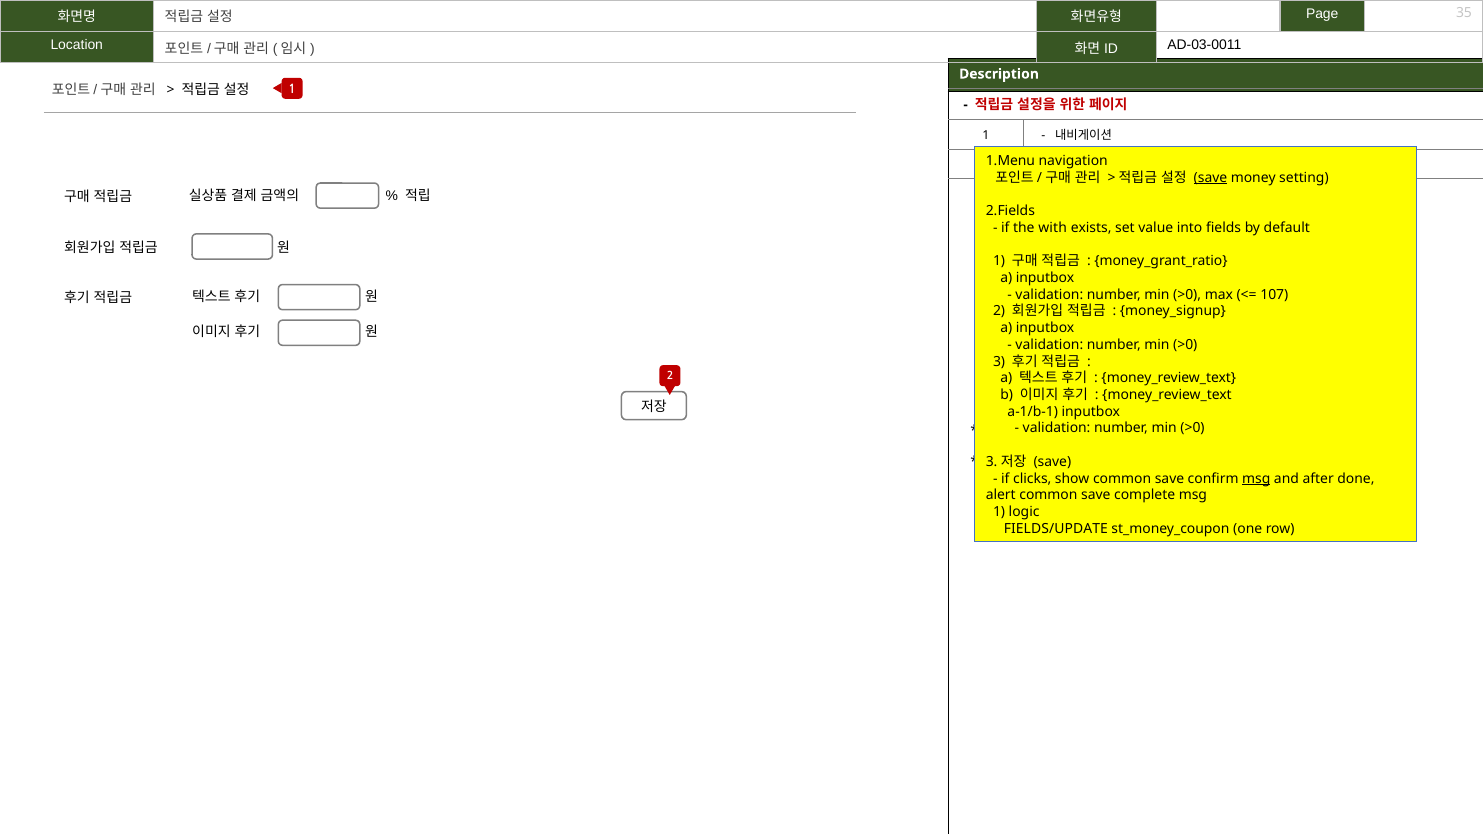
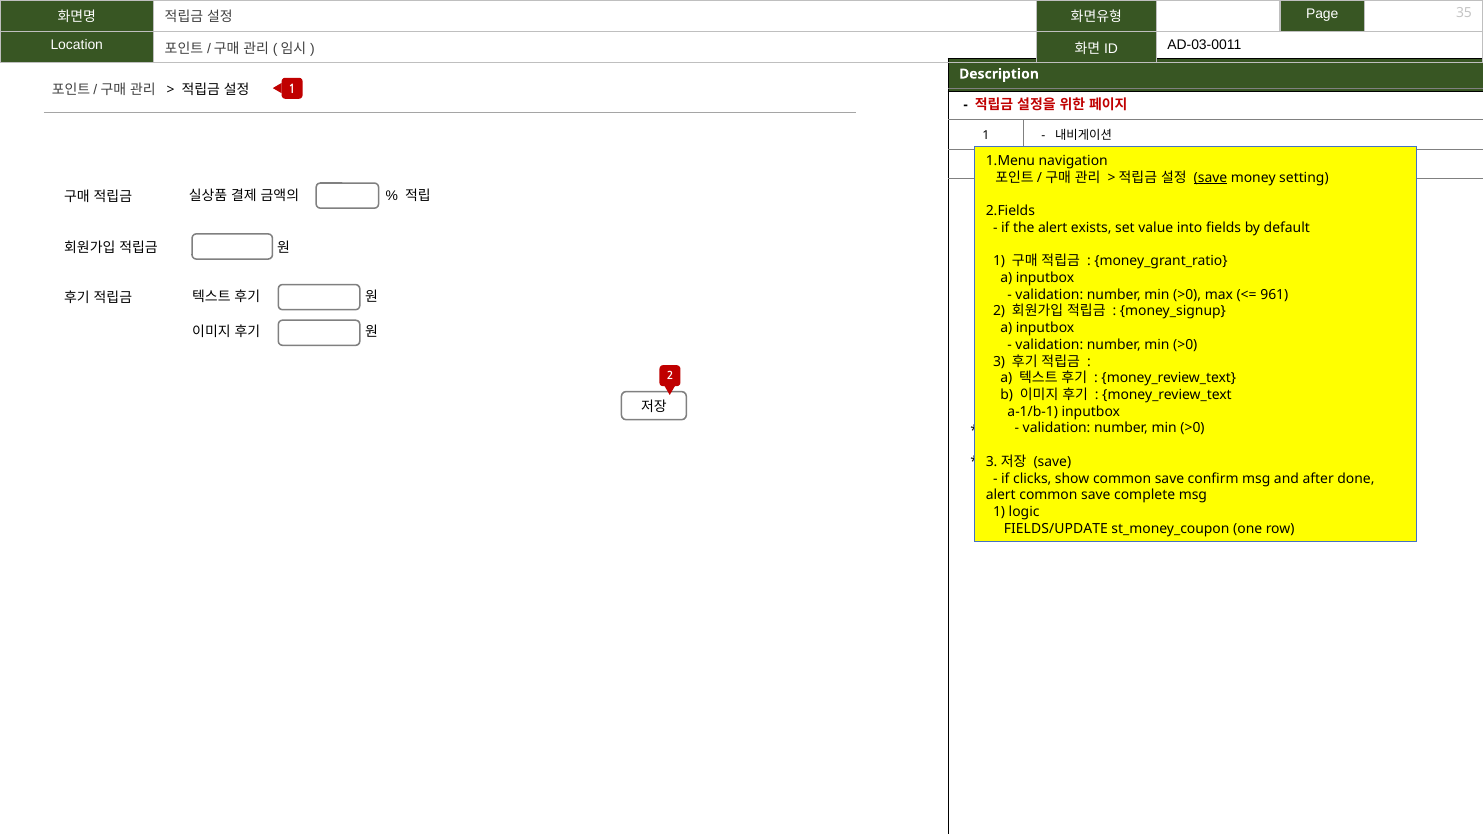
the with: with -> alert (1053, 228)
107: 107 -> 961 (1274, 295)
msg underline: present -> none (1256, 479)
